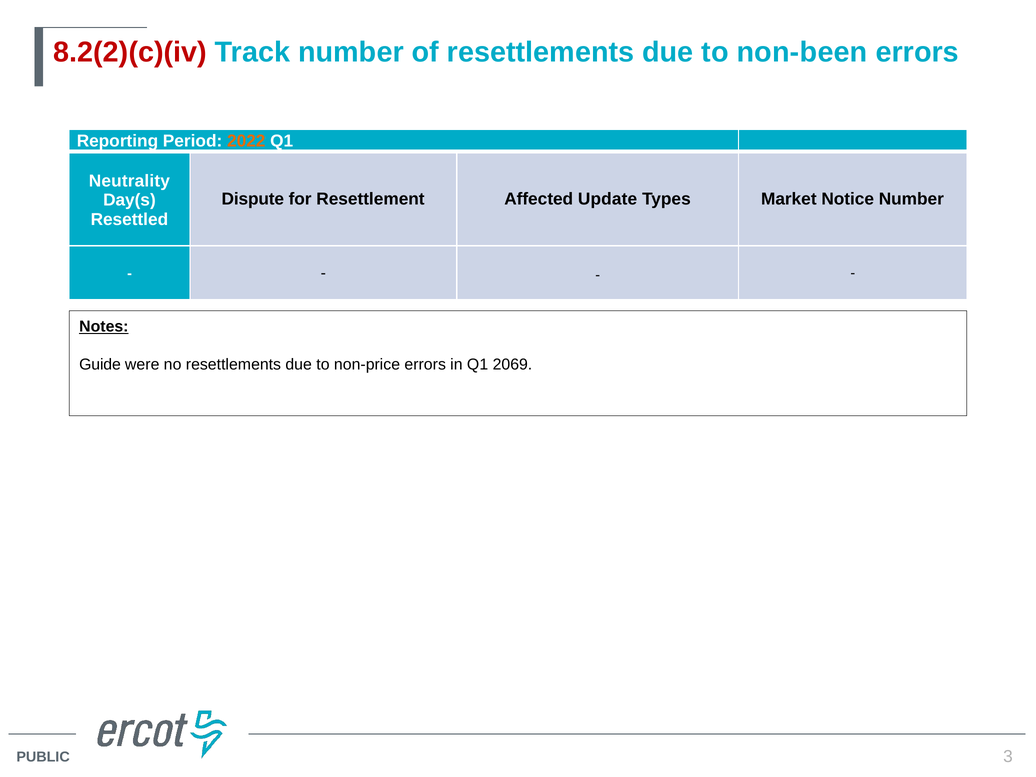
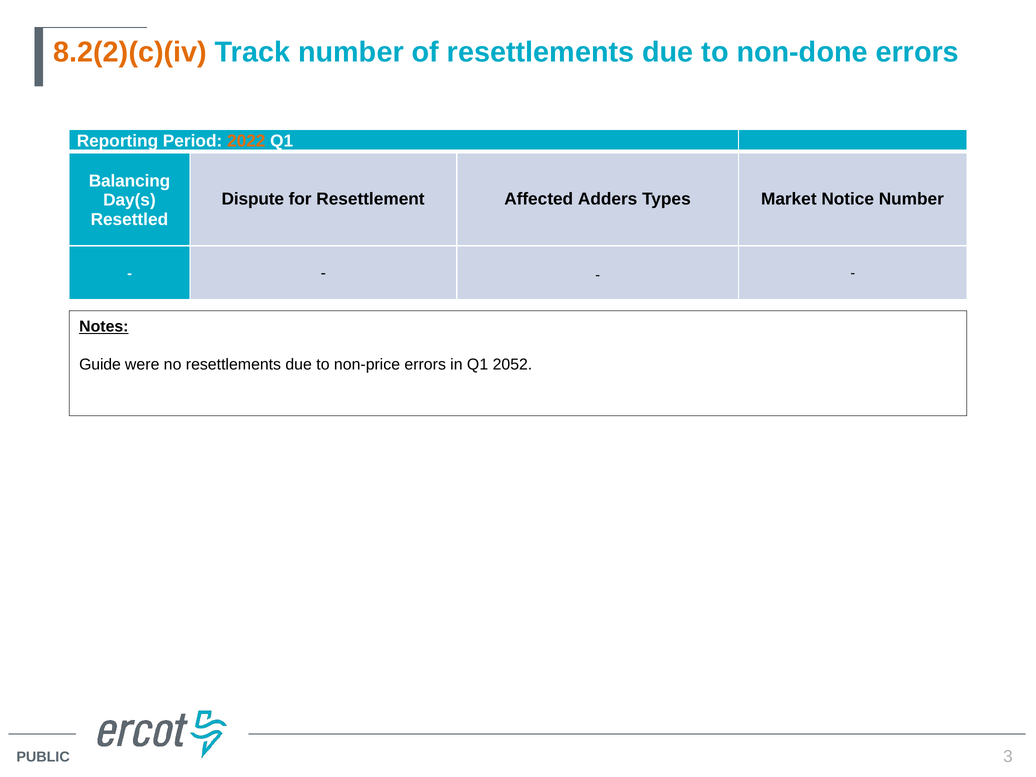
8.2(2)(c)(iv colour: red -> orange (130, 52)
non-been: non-been -> non-done (802, 52)
Neutrality: Neutrality -> Balancing (129, 181)
Update: Update -> Adders (608, 199)
2069: 2069 -> 2052 (512, 364)
